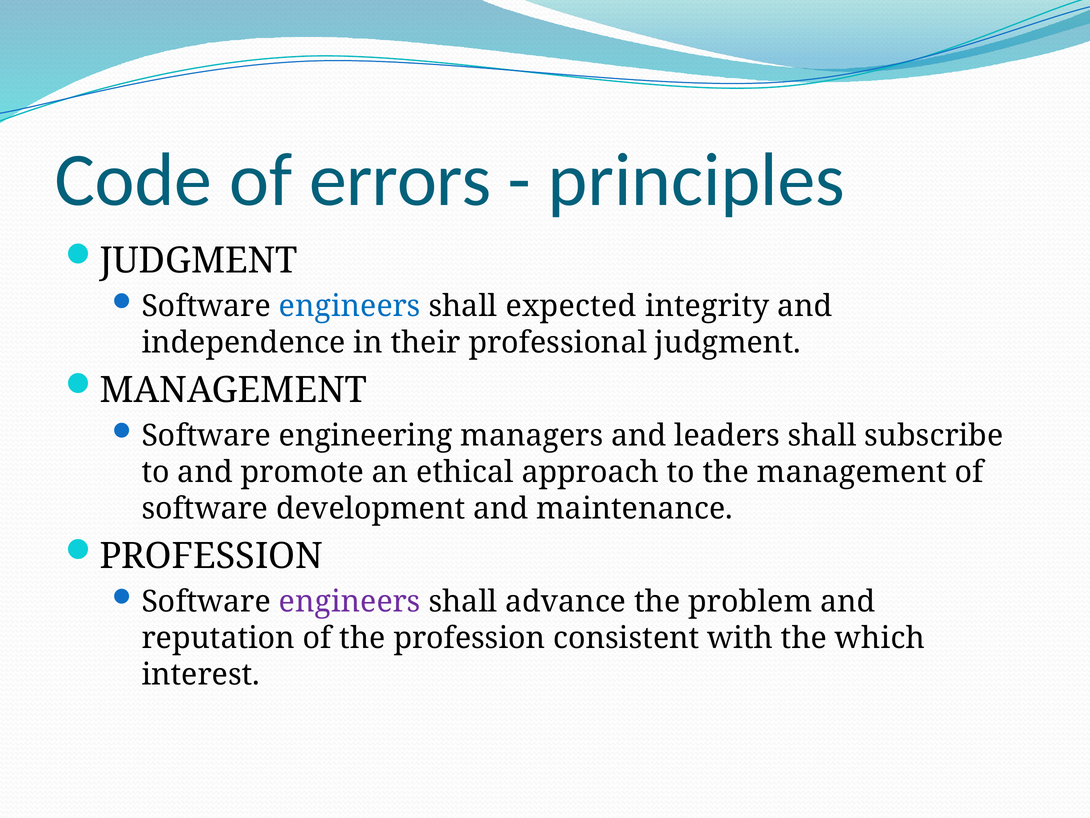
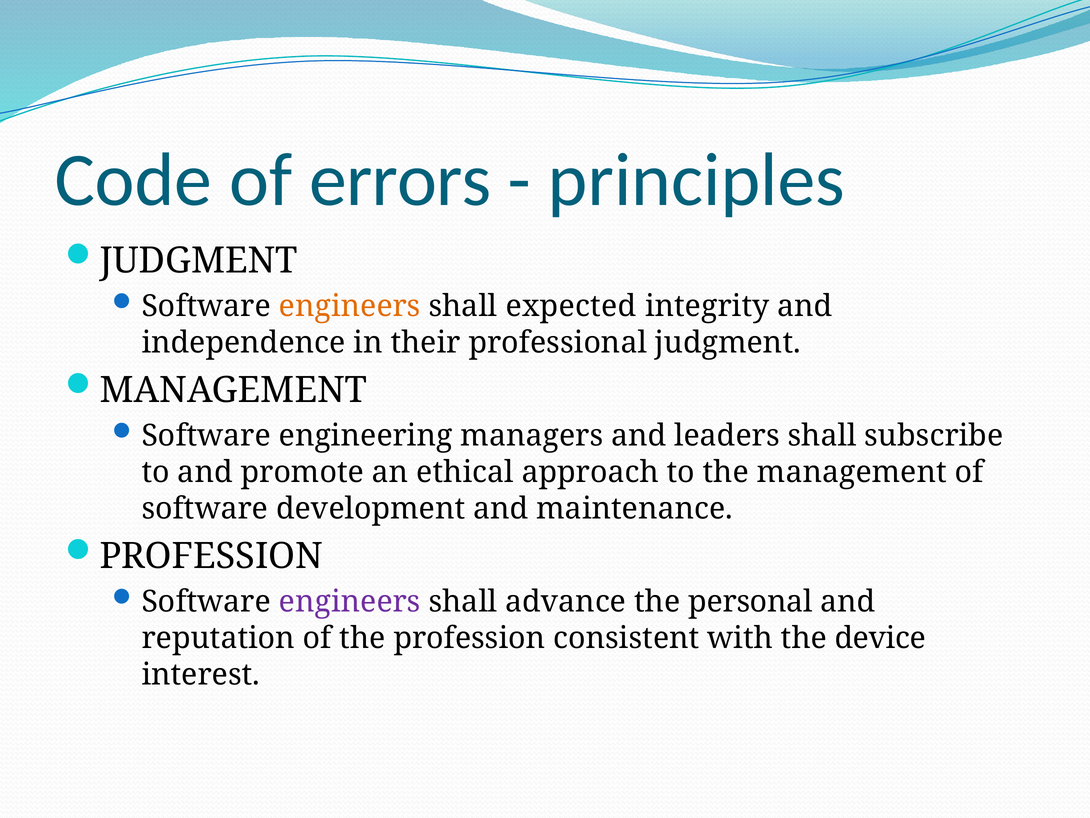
engineers colour: blue -> orange (350, 306)
problem: problem -> personal (750, 602)
which: which -> device (880, 638)
